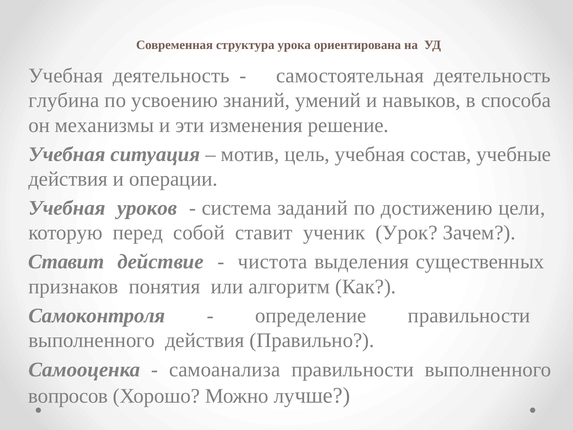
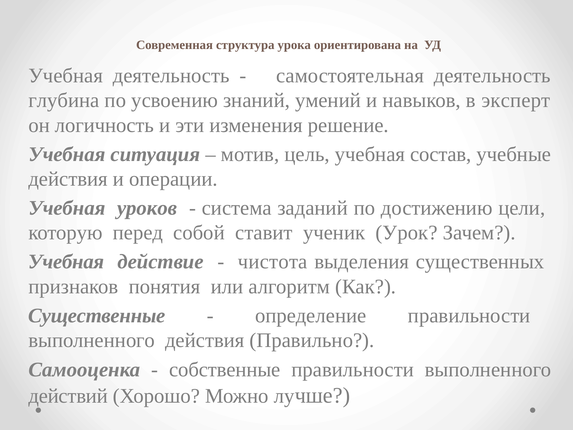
способа: способа -> эксперт (516, 100)
механизмы: механизмы -> логичность (104, 125)
Ставит: Ставит -> Учебная (66, 262)
Самоконтроля: Самоконтроля -> Существенные (97, 315)
самоанализа: самоанализа -> собственные (225, 369)
вопросов: вопросов -> действий (68, 396)
